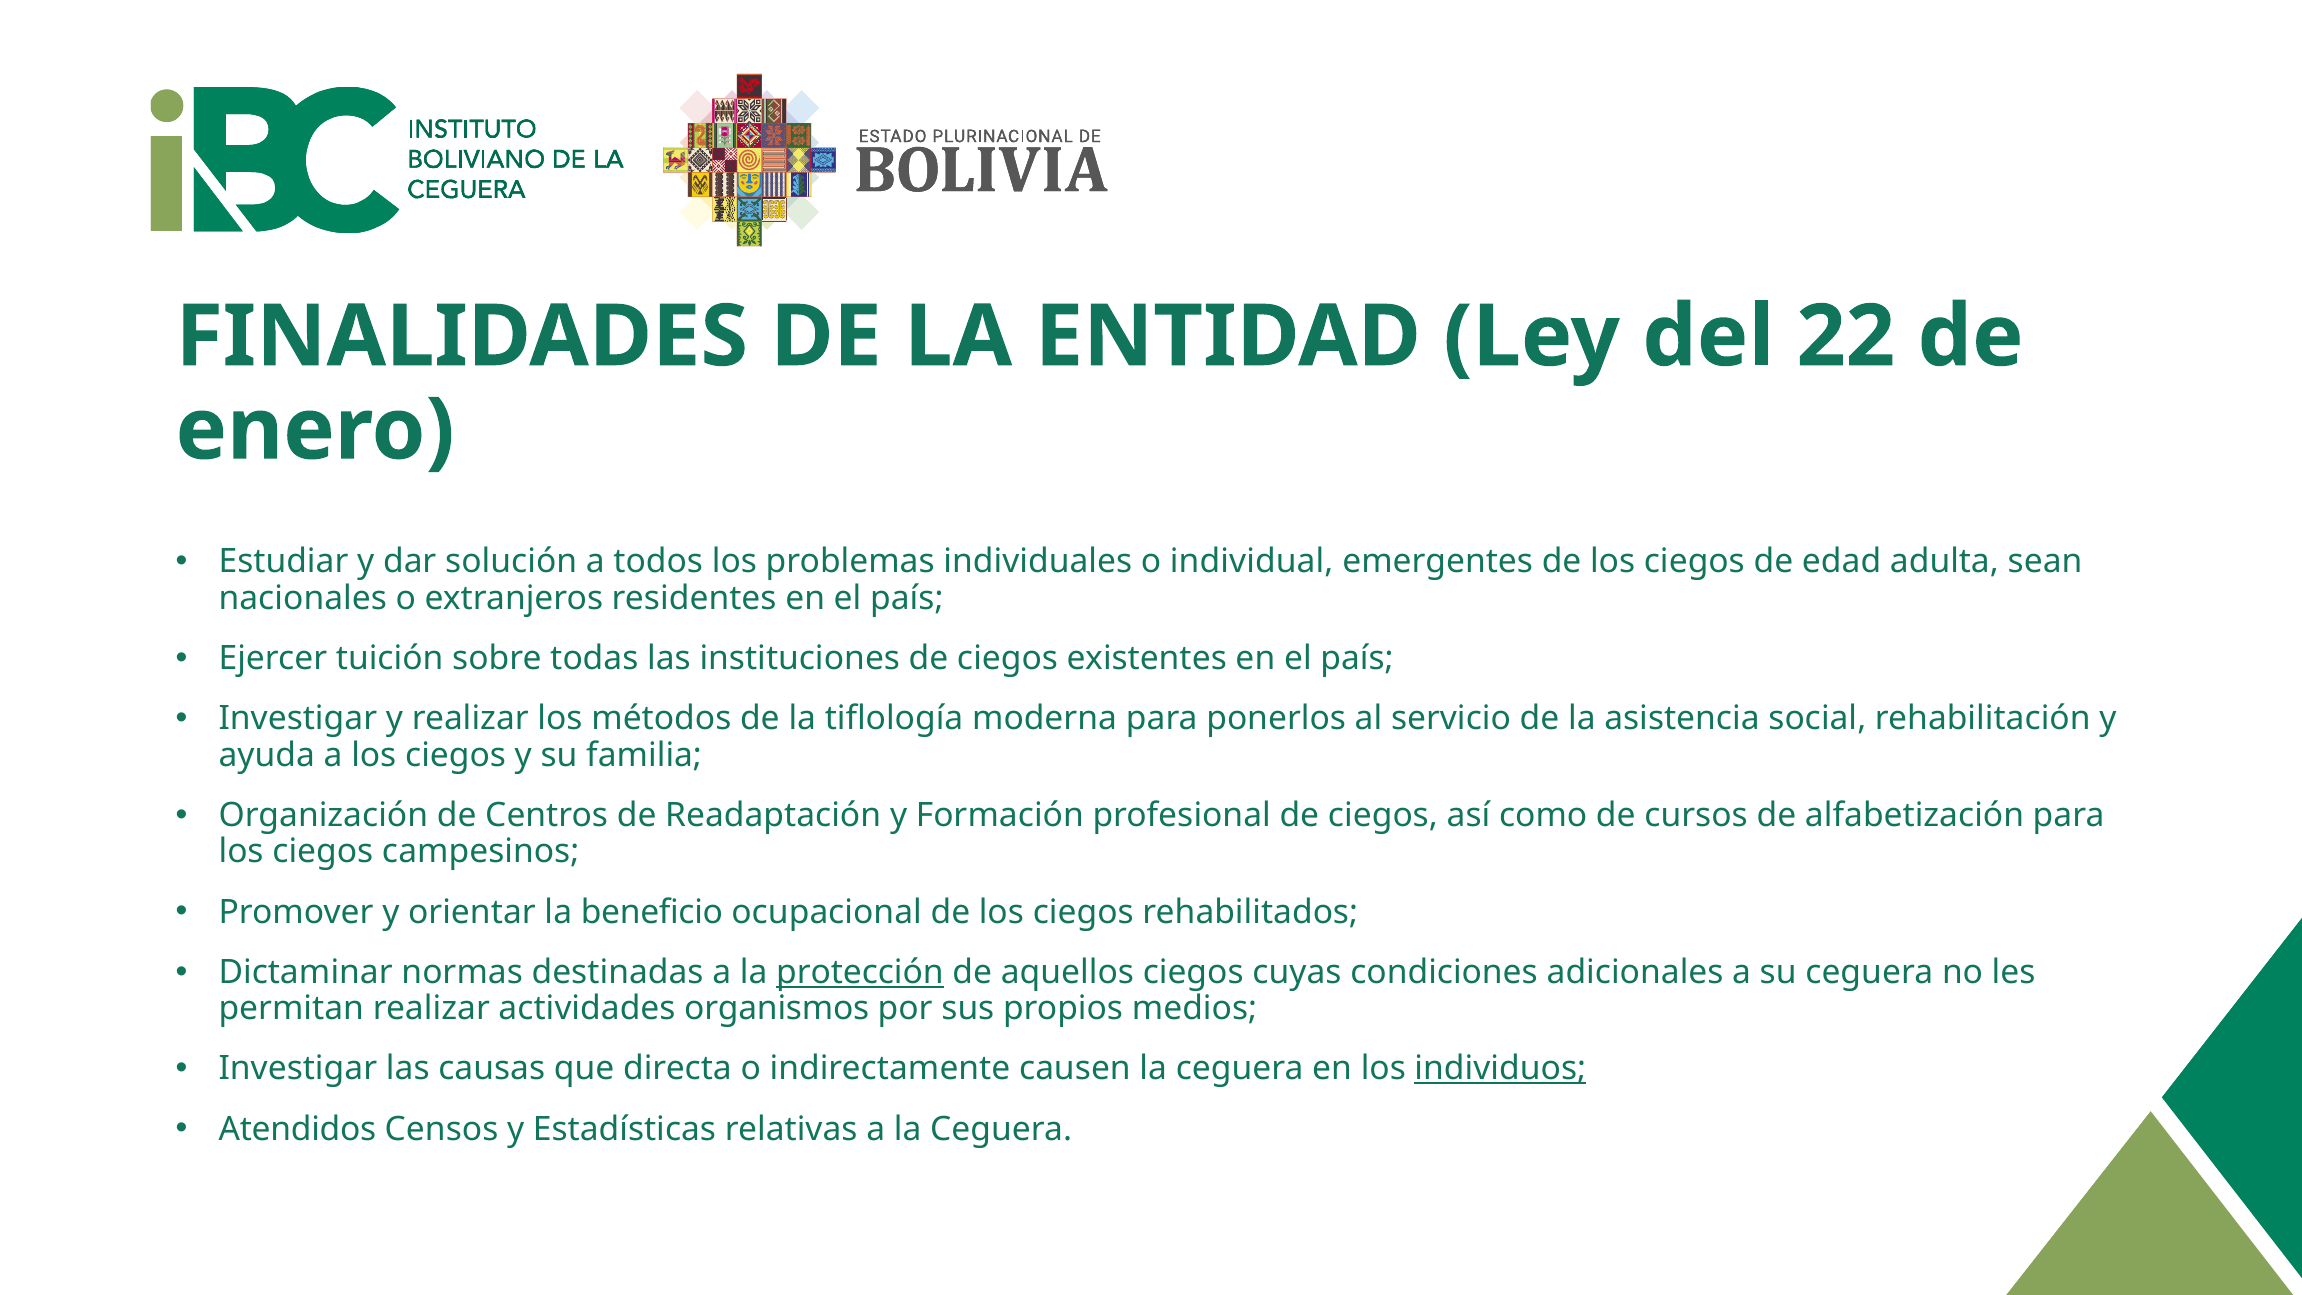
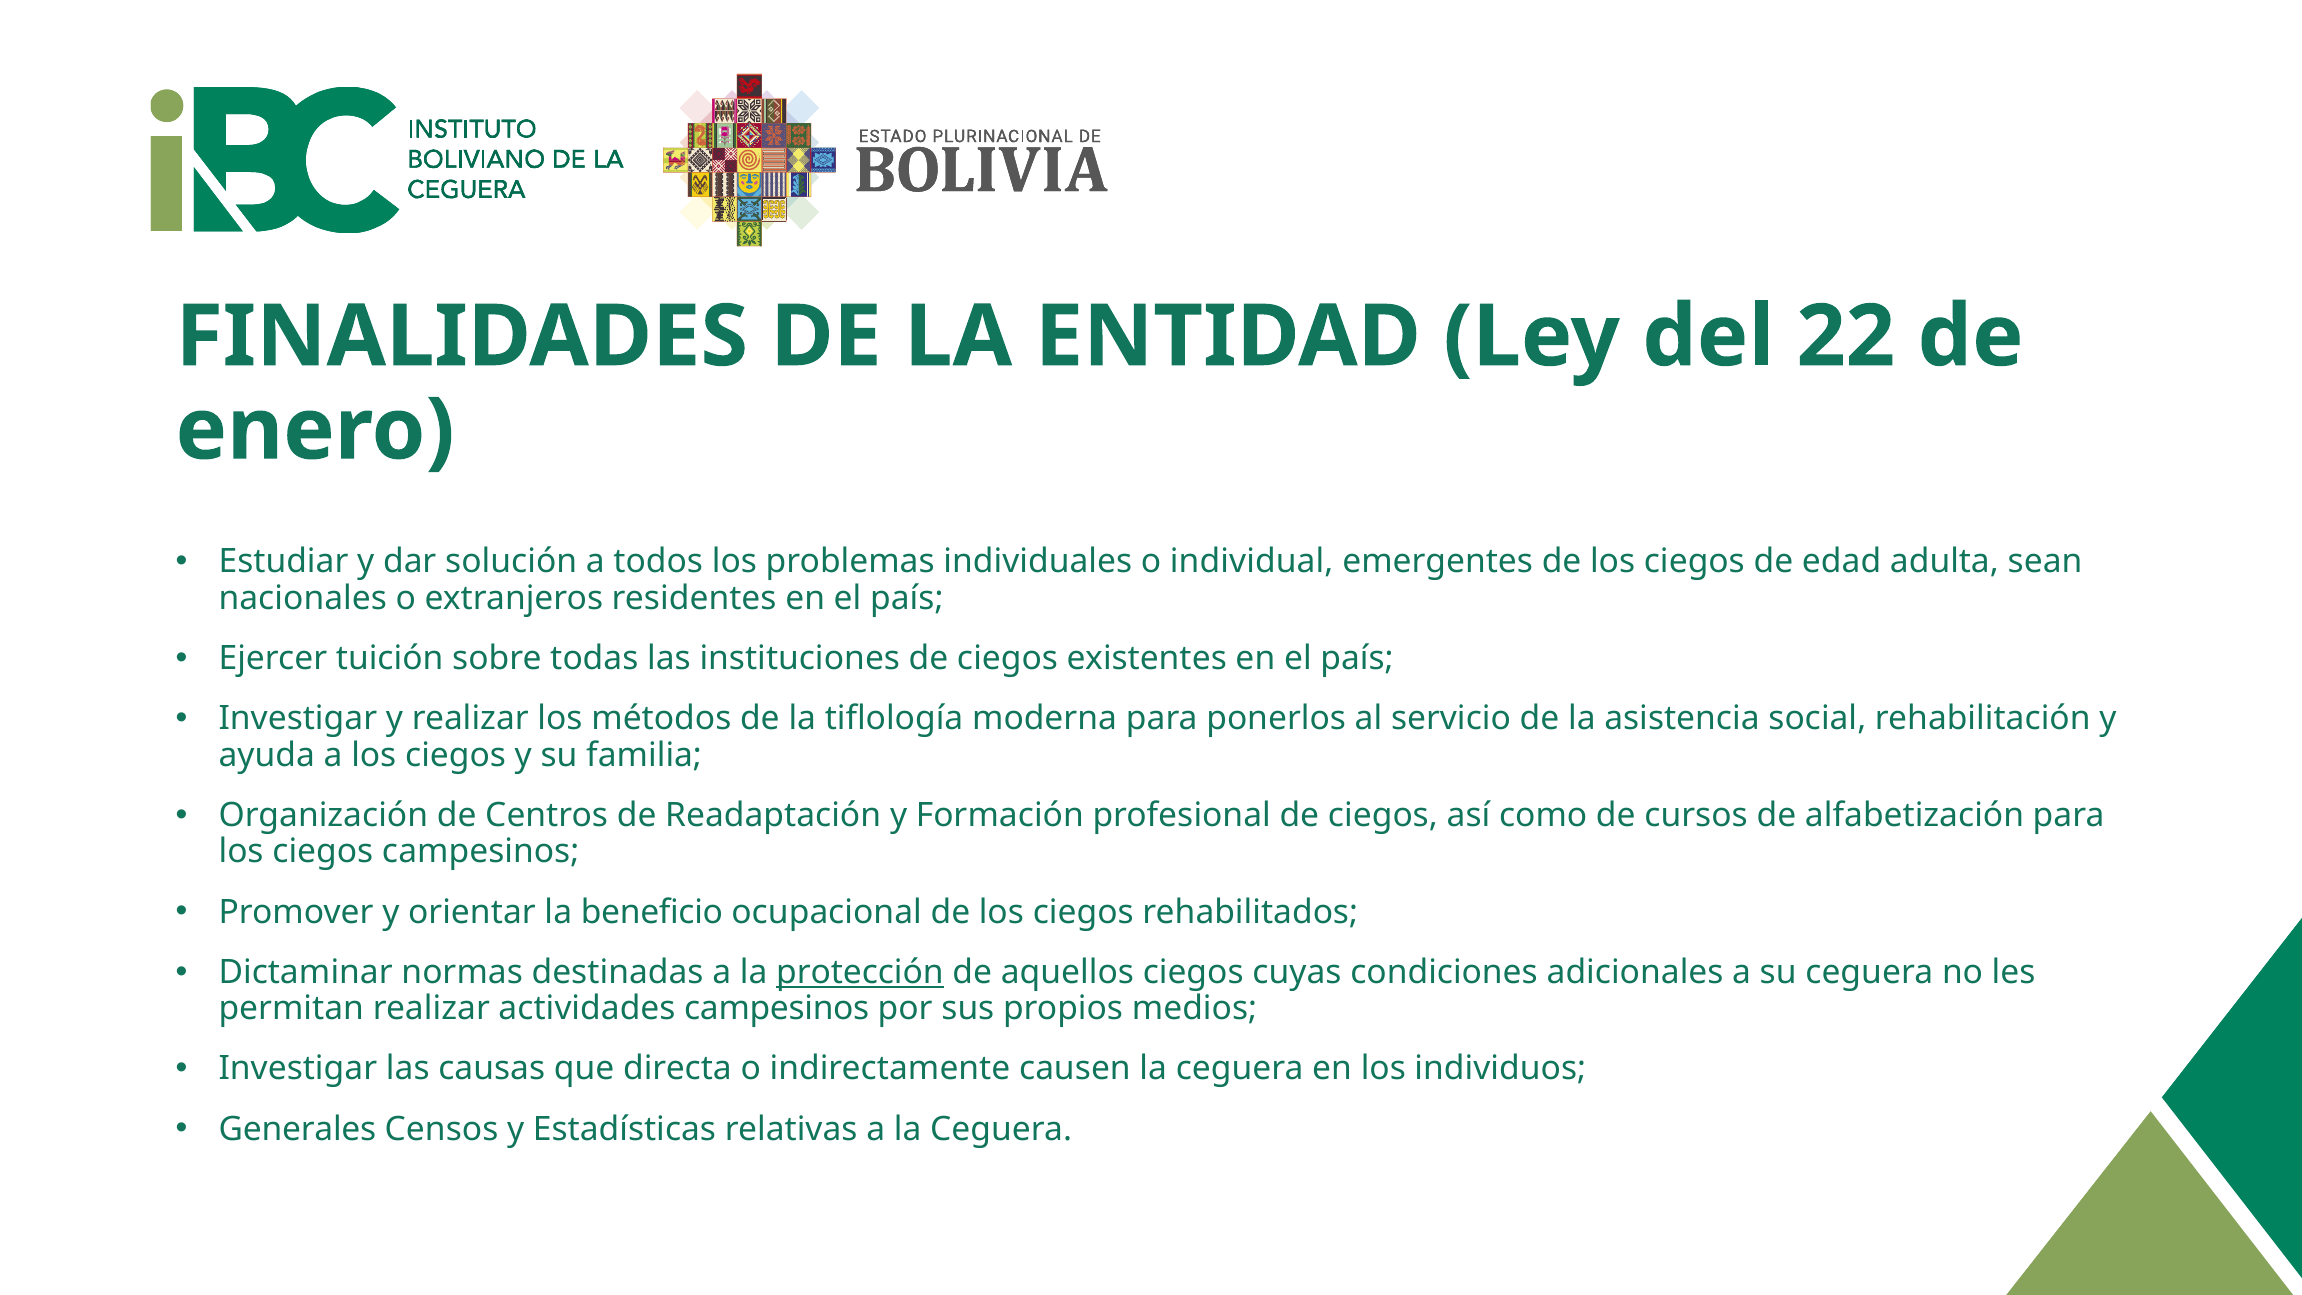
actividades organismos: organismos -> campesinos (777, 1008)
individuos underline: present -> none (1500, 1069)
Atendidos: Atendidos -> Generales (297, 1129)
